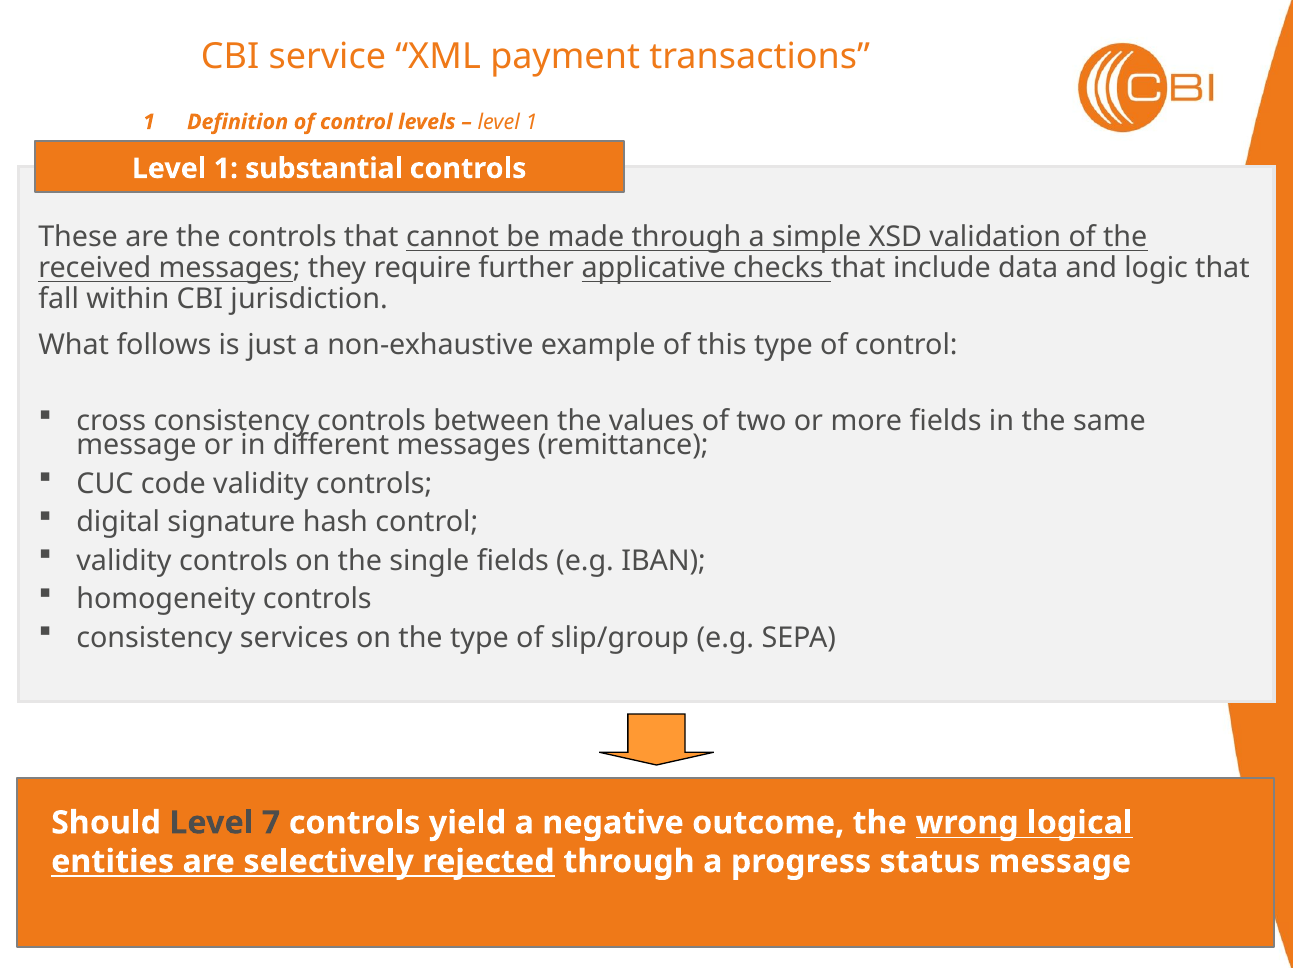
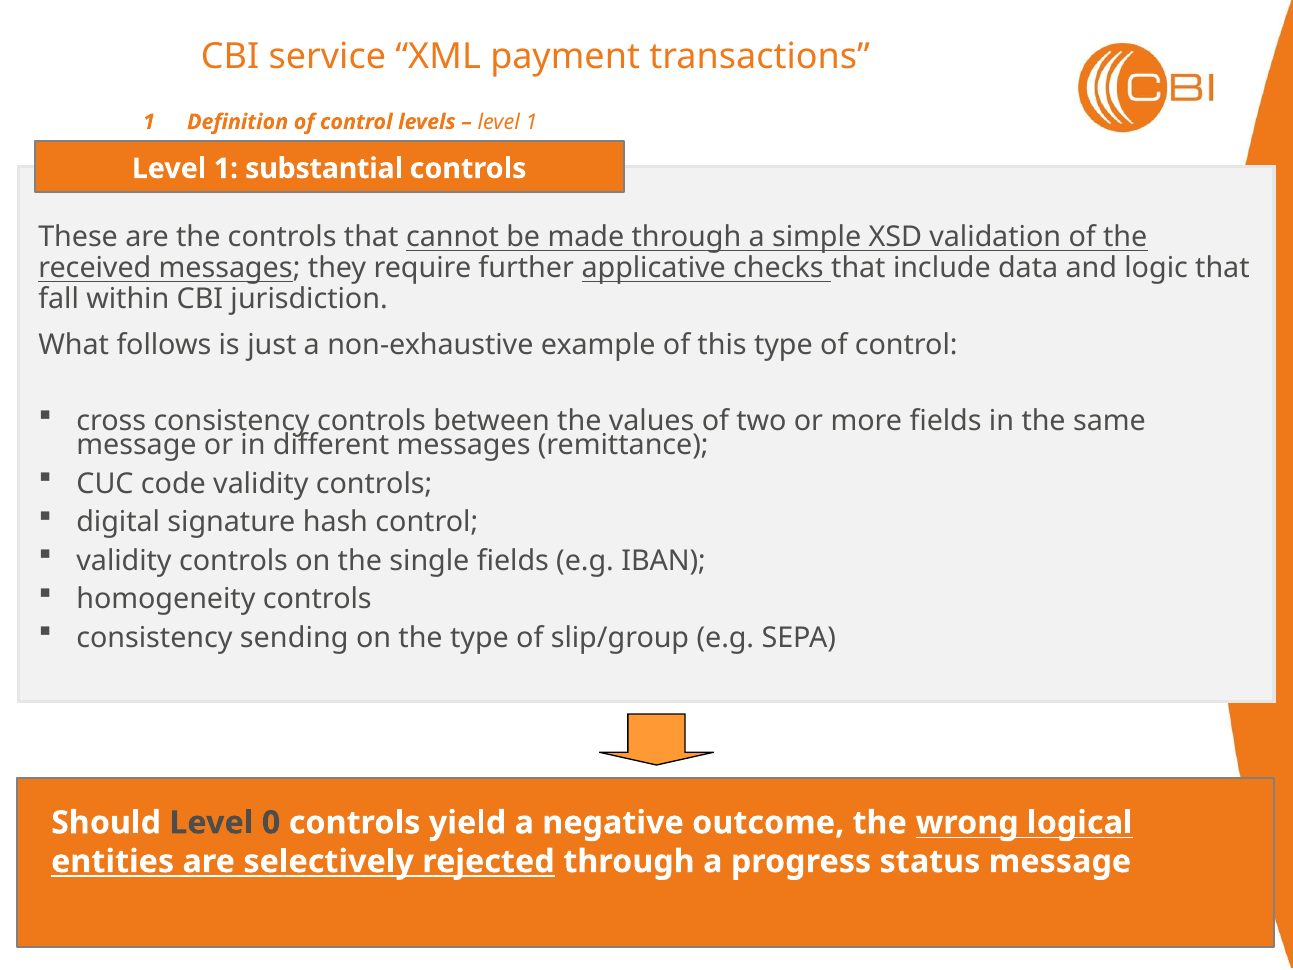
services: services -> sending (294, 638)
Level 7: 7 -> 0 (271, 823)
